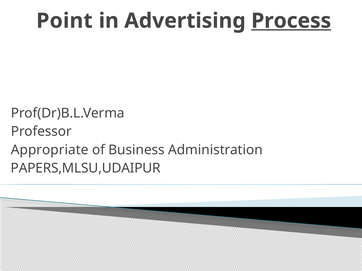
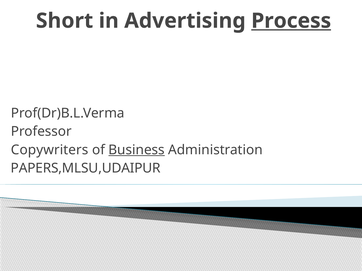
Point: Point -> Short (65, 21)
Appropriate: Appropriate -> Copywriters (50, 150)
Business underline: none -> present (137, 150)
